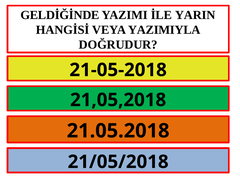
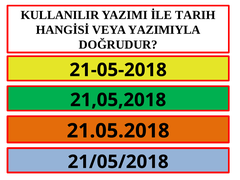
GELDİĞİNDE: GELDİĞİNDE -> KULLANILIR (60, 15)
YARIN: YARIN -> TARIH (195, 15)
